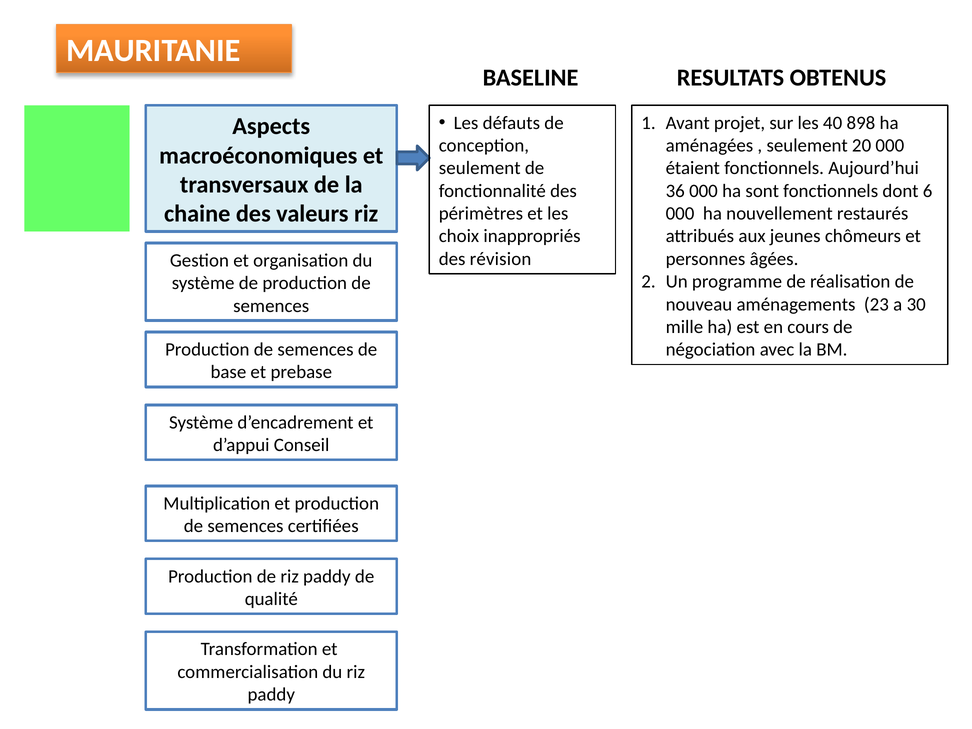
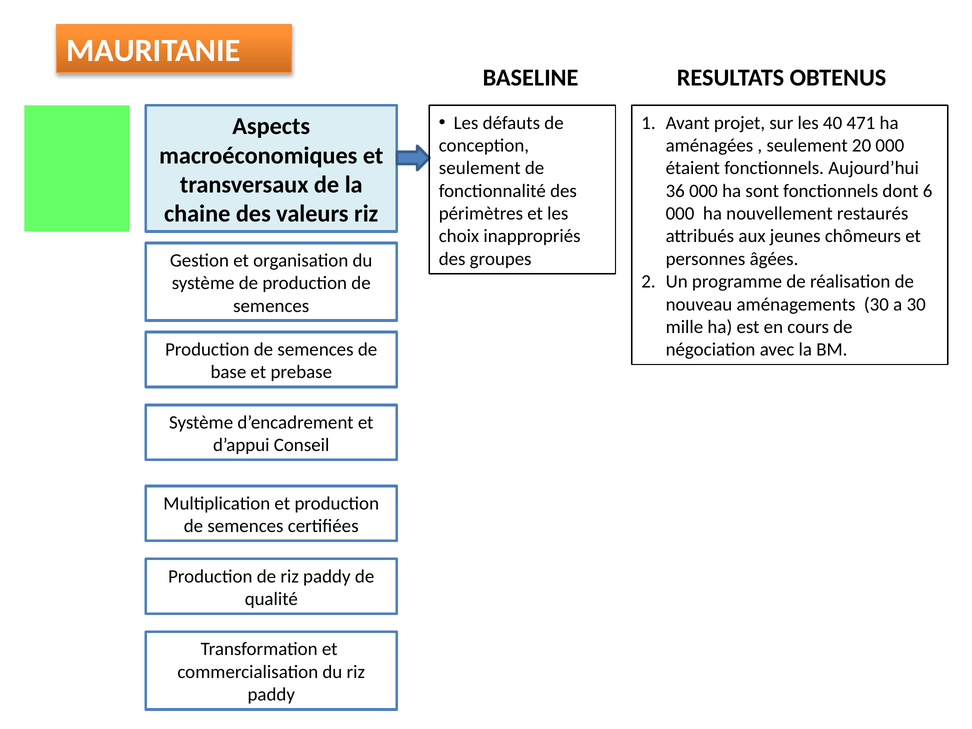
898: 898 -> 471 (861, 123)
révision: révision -> groupes (501, 259)
aménagements 23: 23 -> 30 (876, 304)
